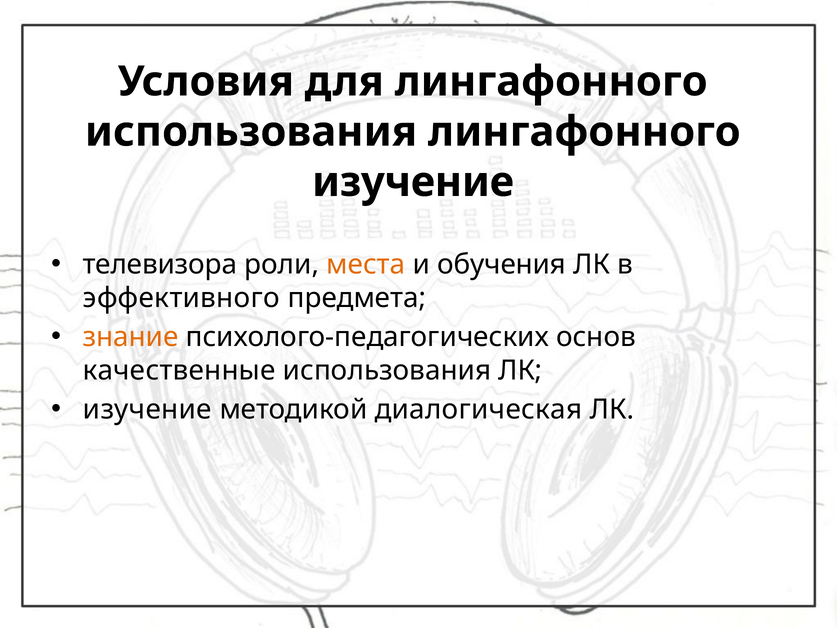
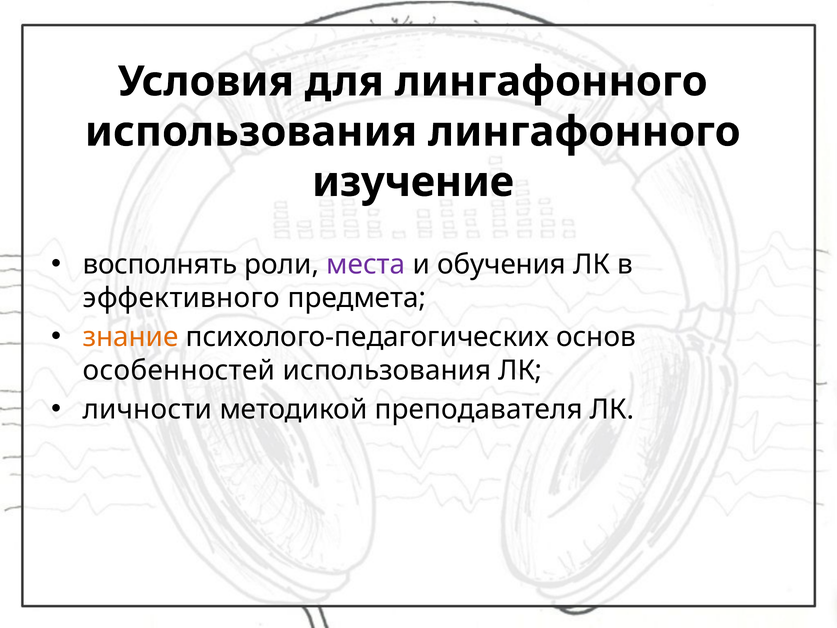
телевизора: телевизора -> восполнять (160, 264)
места colour: orange -> purple (366, 264)
качественные: качественные -> особенностей (179, 370)
изучение: изучение -> личности (147, 409)
диалогическая: диалогическая -> преподавателя (479, 409)
